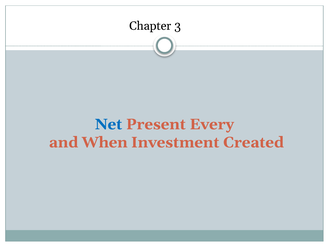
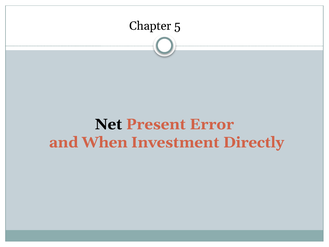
3: 3 -> 5 (178, 26)
Net colour: blue -> black (109, 124)
Every: Every -> Error (212, 124)
Created: Created -> Directly (254, 142)
